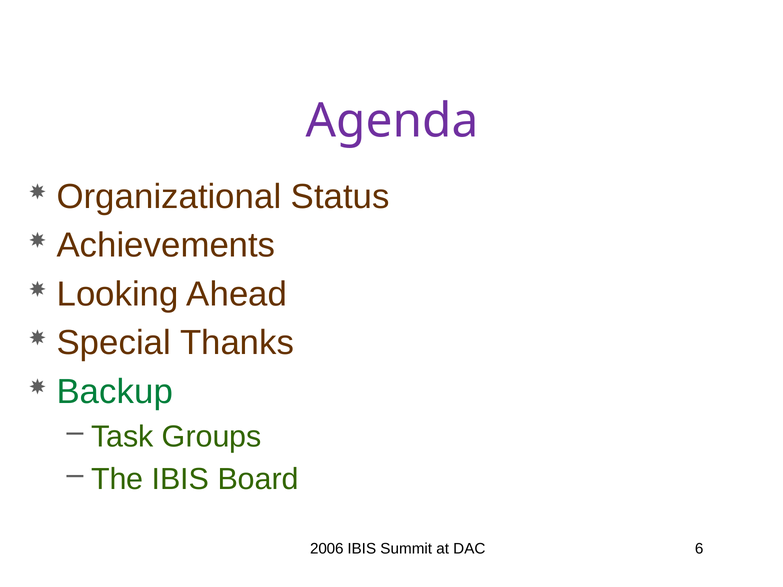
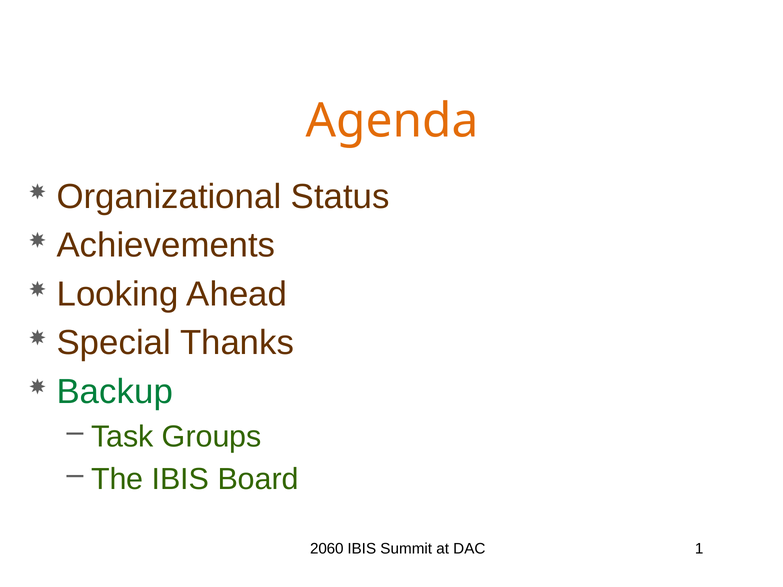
Agenda colour: purple -> orange (392, 121)
2006: 2006 -> 2060 (327, 549)
6: 6 -> 1 (699, 549)
